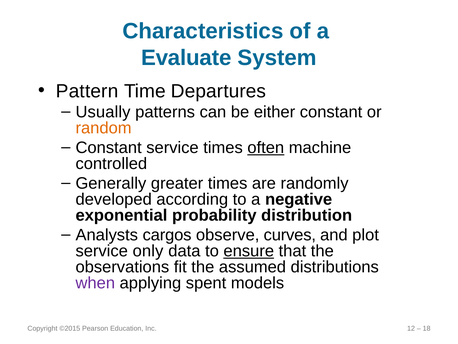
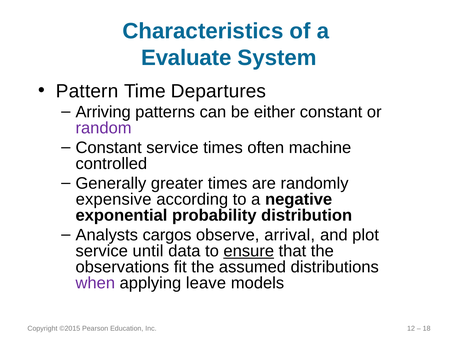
Usually: Usually -> Arriving (103, 112)
random colour: orange -> purple (104, 128)
often underline: present -> none (266, 147)
developed: developed -> expensive (114, 199)
curves: curves -> arrival (290, 235)
only: only -> until (148, 251)
spent: spent -> leave (206, 283)
